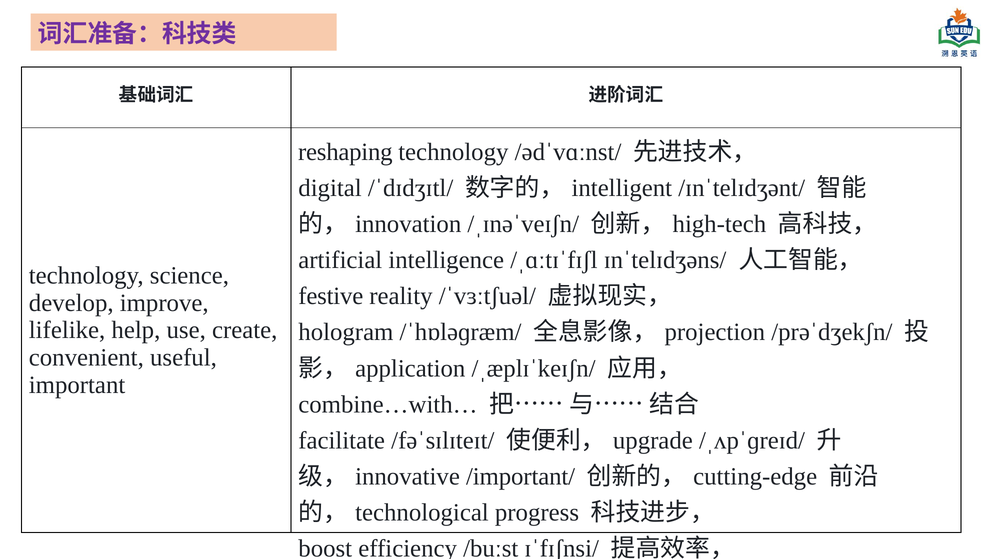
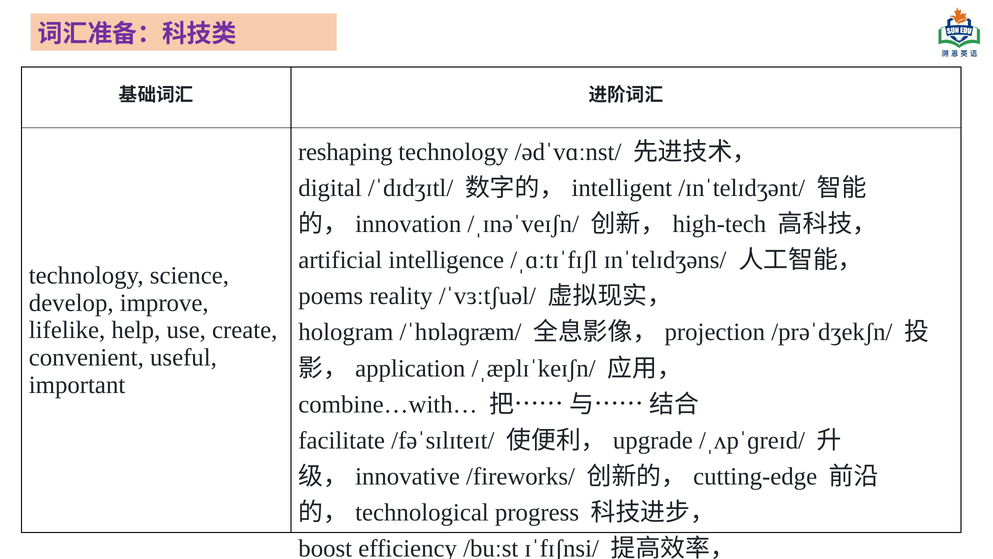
festive: festive -> poems (331, 296)
/important/: /important/ -> /fireworks/ (521, 476)
